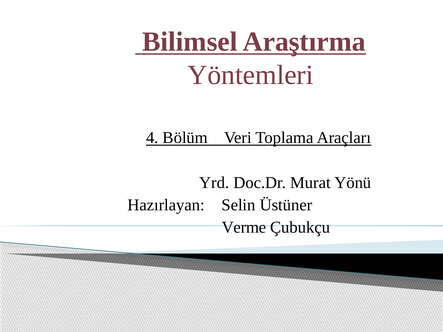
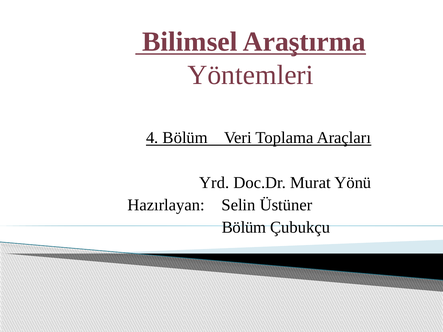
Verme: Verme -> Bölüm (244, 228)
